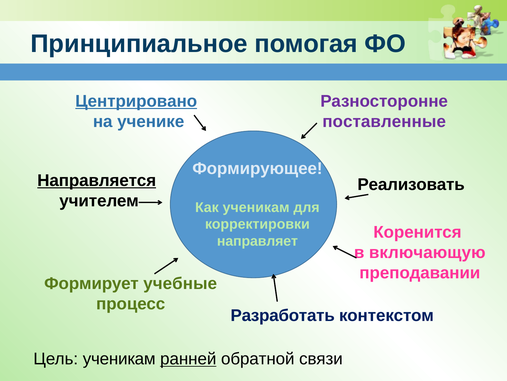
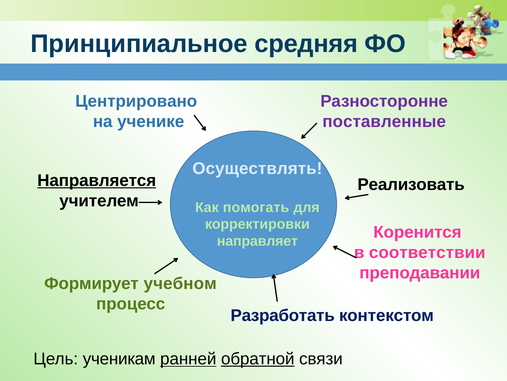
помогая: помогая -> средняя (306, 44)
Центрировано underline: present -> none (136, 101)
Формирующее: Формирующее -> Осуществлять (257, 168)
Как ученикам: ученикам -> помогать (256, 207)
включающую: включающую -> соответствии (427, 252)
учебные: учебные -> учебном (180, 283)
обратной underline: none -> present (258, 358)
